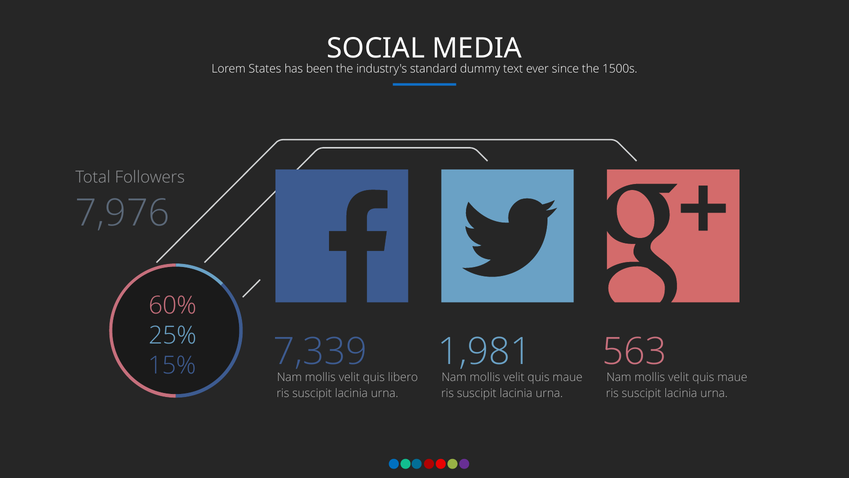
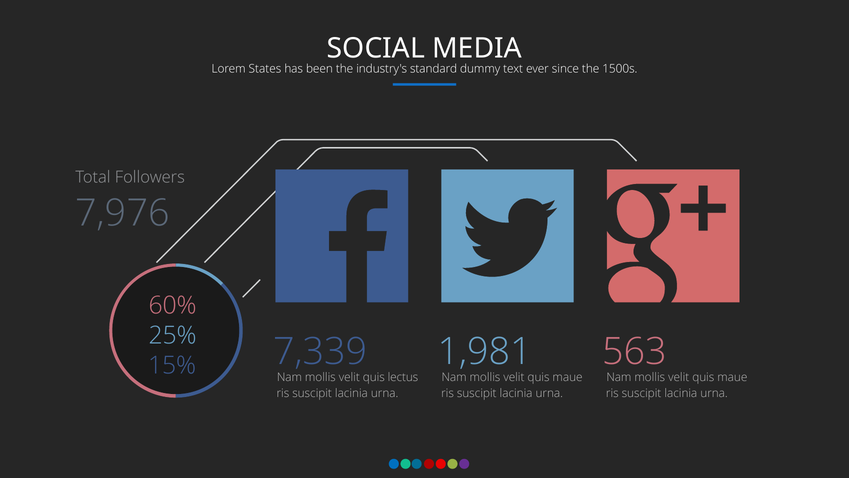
libero: libero -> lectus (403, 377)
